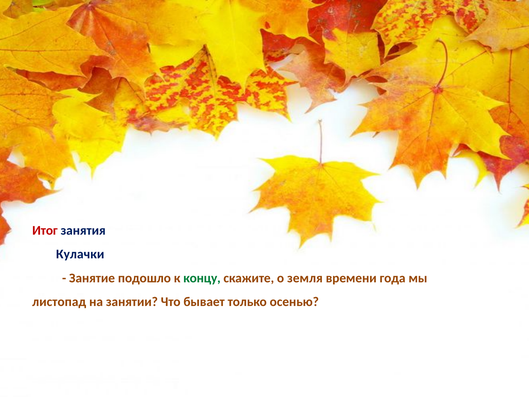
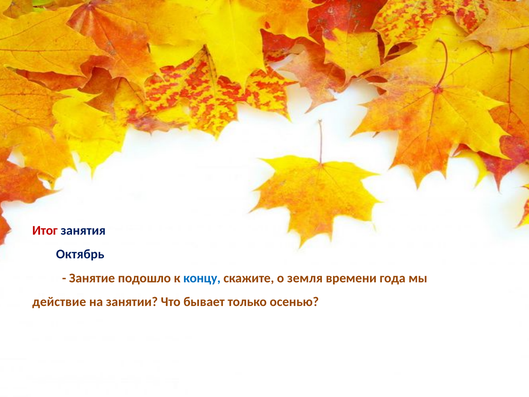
Кулачки: Кулачки -> Октябрь (80, 254)
концу colour: green -> blue (202, 278)
листопад: листопад -> действие (59, 302)
